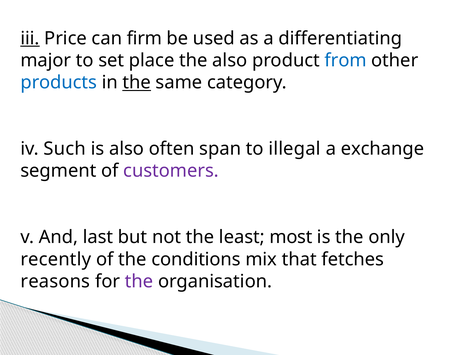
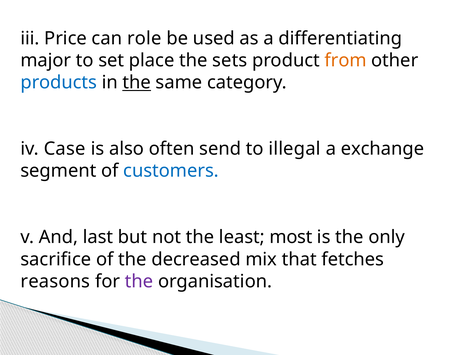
iii underline: present -> none (30, 38)
firm: firm -> role (144, 38)
the also: also -> sets (230, 60)
from colour: blue -> orange (346, 60)
Such: Such -> Case (65, 149)
span: span -> send (220, 149)
customers colour: purple -> blue (171, 171)
recently: recently -> sacrifice (56, 259)
conditions: conditions -> decreased (196, 259)
